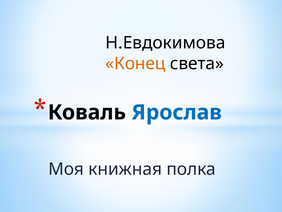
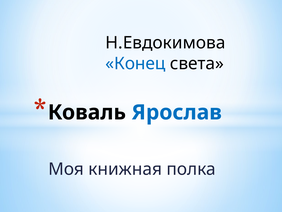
Конец colour: orange -> blue (135, 63)
